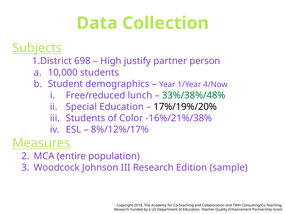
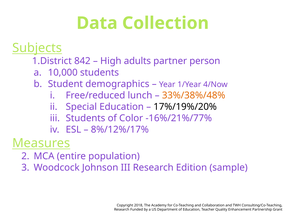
698: 698 -> 842 (82, 61)
justify: justify -> adults (137, 61)
33%/38%/48% colour: green -> orange (194, 95)
-16%/21%/38%: -16%/21%/38% -> -16%/21%/77% (179, 118)
